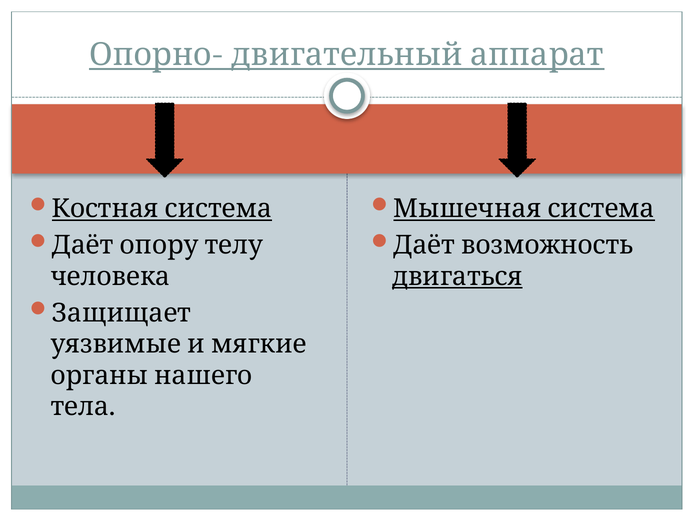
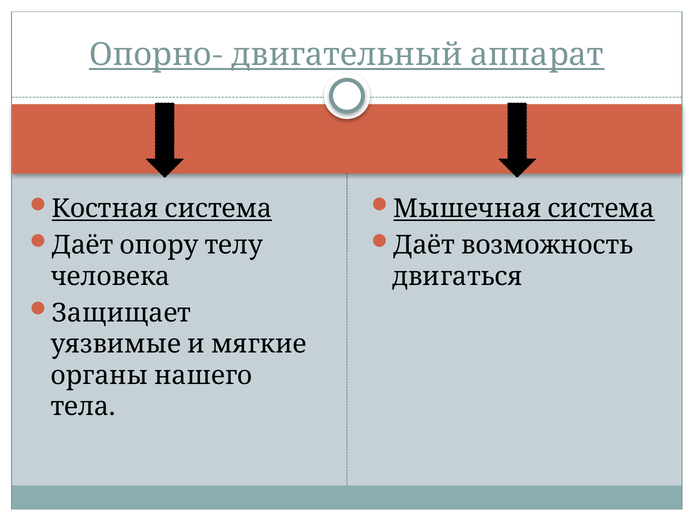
двигаться underline: present -> none (457, 276)
